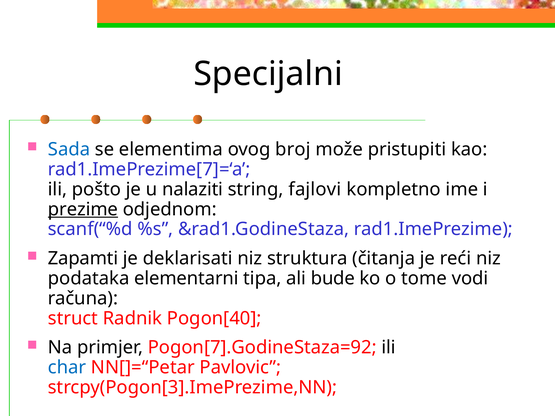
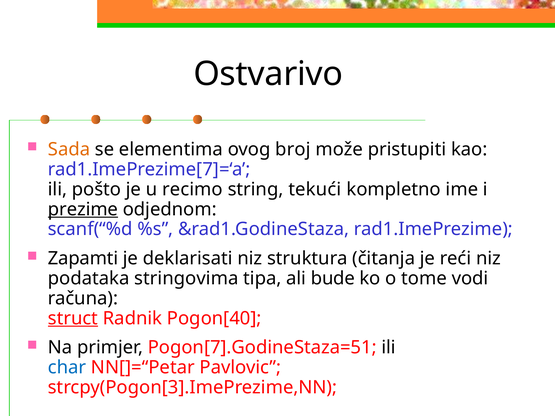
Specijalni: Specijalni -> Ostvarivo (268, 74)
Sada colour: blue -> orange (69, 149)
nalaziti: nalaziti -> recimo (193, 189)
fajlovi: fajlovi -> tekući (315, 189)
elementarni: elementarni -> stringovima (186, 279)
struct underline: none -> present (73, 318)
Pogon[7].GodineStaza=92: Pogon[7].GodineStaza=92 -> Pogon[7].GodineStaza=51 (262, 348)
